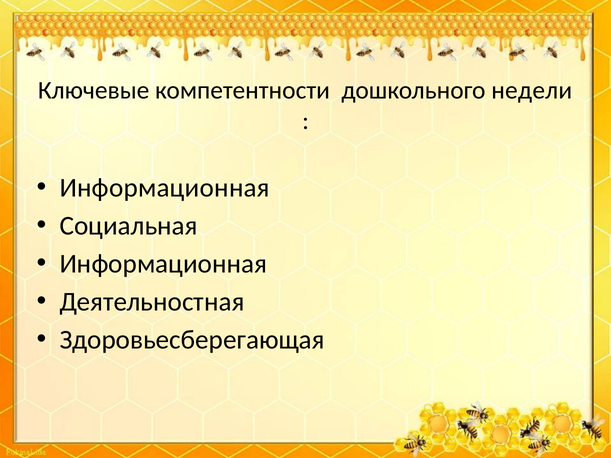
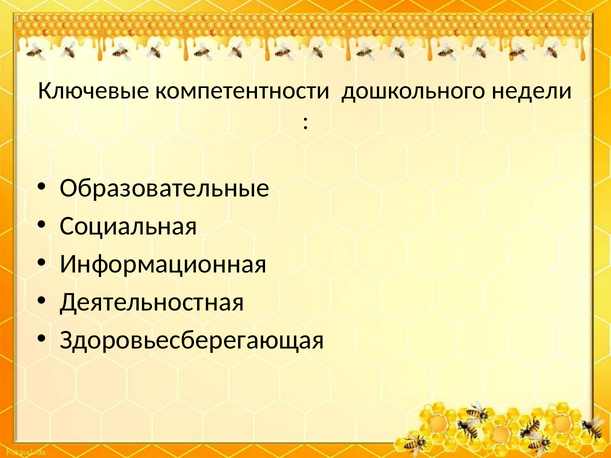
Информационная: Информационная -> Образовательные (165, 188)
